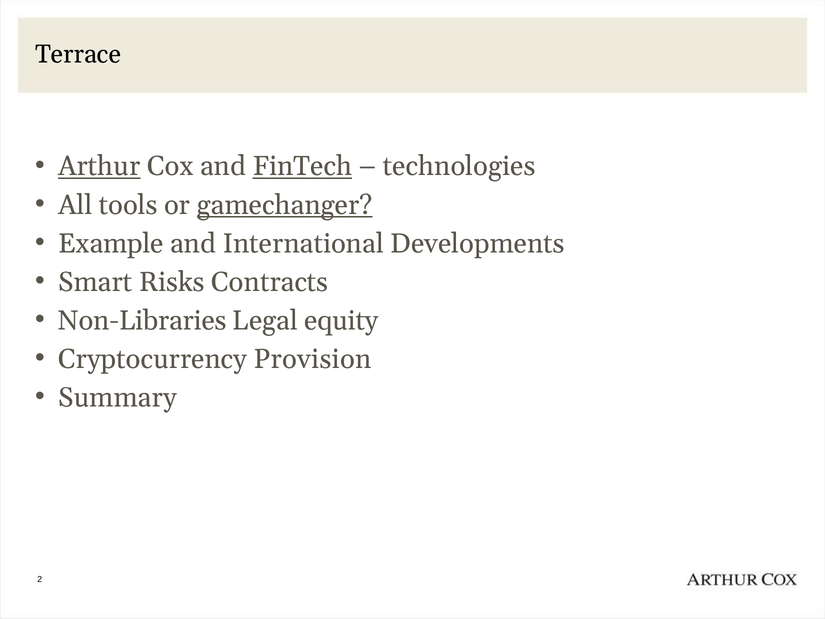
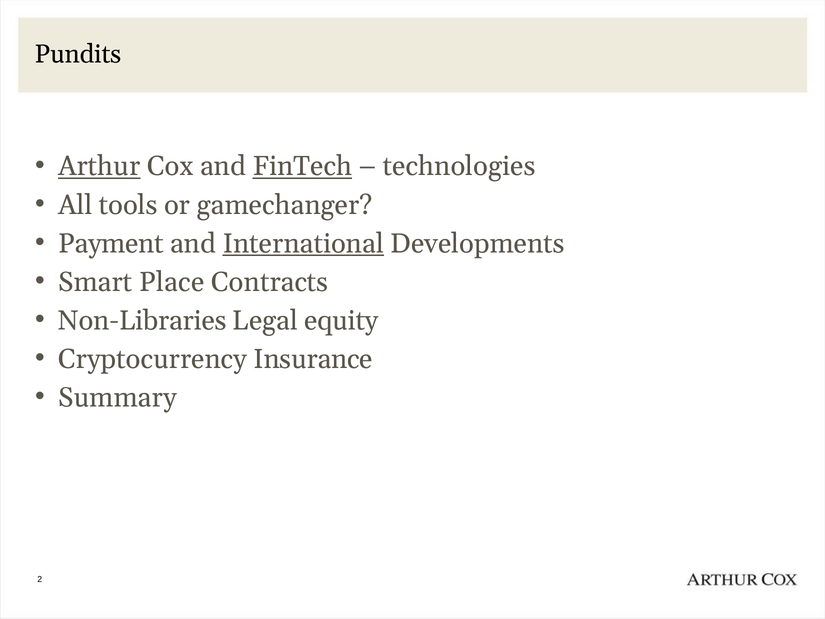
Terrace: Terrace -> Pundits (78, 54)
gamechanger underline: present -> none (285, 205)
Example: Example -> Payment (111, 243)
International underline: none -> present (303, 243)
Risks: Risks -> Place (172, 282)
Provision: Provision -> Insurance (313, 359)
